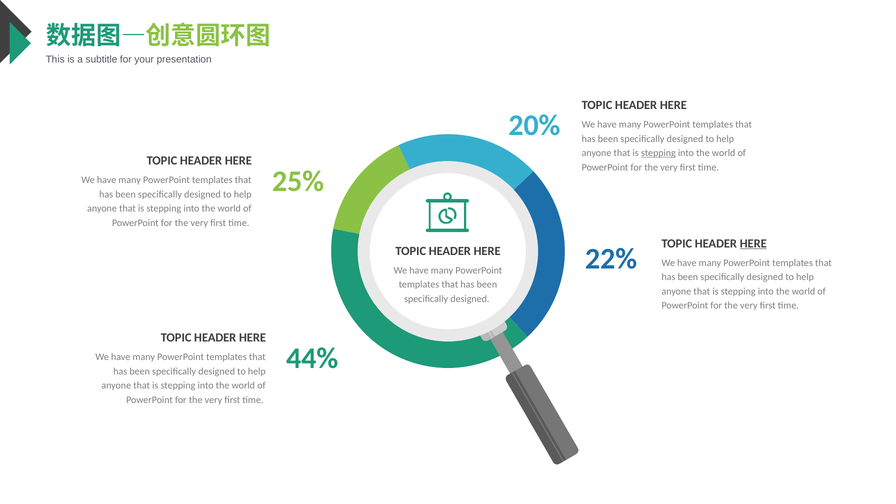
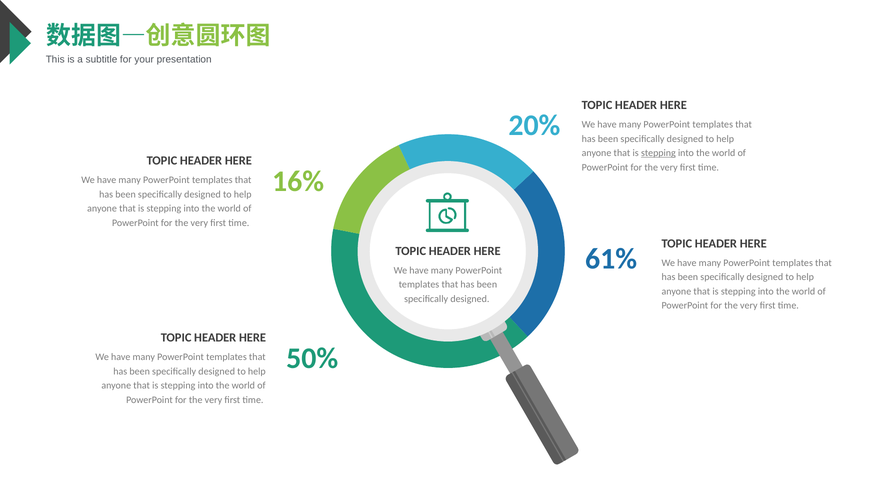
25%: 25% -> 16% (298, 181)
HERE underline: present -> none (753, 243)
22%: 22% -> 61% (611, 259)
44%: 44% -> 50% (312, 358)
